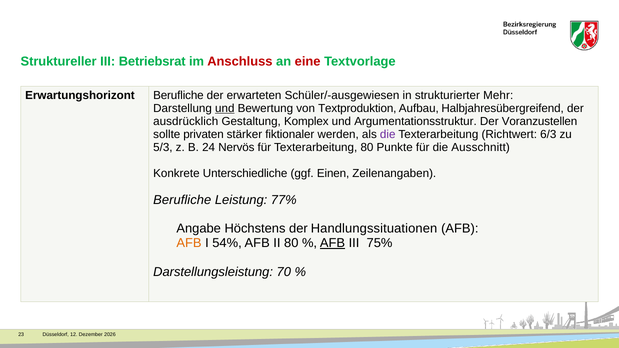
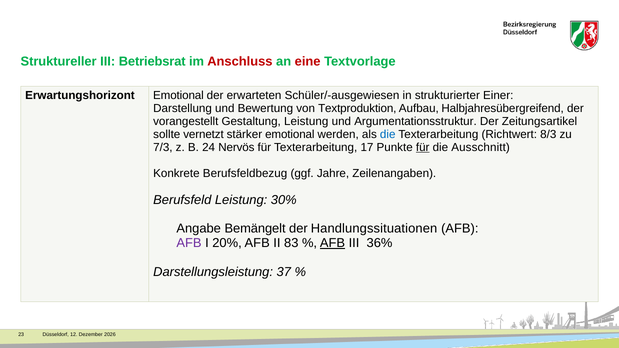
Erwartungshorizont Berufliche: Berufliche -> Emotional (178, 95)
Mehr: Mehr -> Einer (498, 95)
und underline: present -> none (225, 108)
ausdrücklich: ausdrücklich -> vorangestellt (186, 121)
Gestaltung Komplex: Komplex -> Leistung (306, 121)
Voranzustellen: Voranzustellen -> Zeitungsartikel (540, 121)
privaten: privaten -> vernetzt (204, 134)
stärker fiktionaler: fiktionaler -> emotional (290, 134)
die colour: purple -> blue (388, 134)
6/3: 6/3 -> 8/3 (548, 134)
5/3: 5/3 -> 7/3 (163, 147)
Texterarbeitung 80: 80 -> 17 (367, 147)
für underline: none -> present (423, 147)
Unterschiedliche: Unterschiedliche -> Berufsfeldbezug (245, 173)
Einen: Einen -> Jahre (333, 173)
Berufliche: Berufliche -> Berufsfeld (182, 200)
77%: 77% -> 30% (284, 200)
Höchstens: Höchstens -> Bemängelt (255, 229)
AFB colour: orange -> purple (189, 243)
54%: 54% -> 20% (227, 243)
II 80: 80 -> 83 (291, 243)
75%: 75% -> 36% (379, 243)
70: 70 -> 37 (284, 272)
